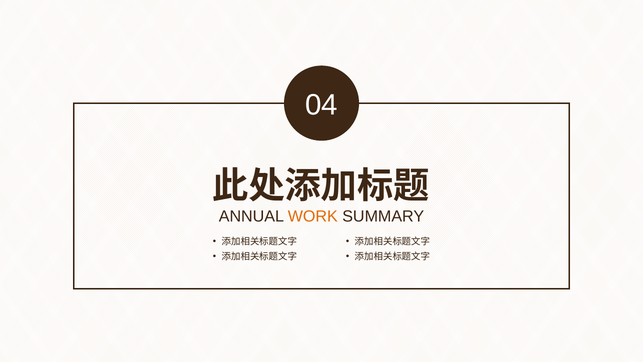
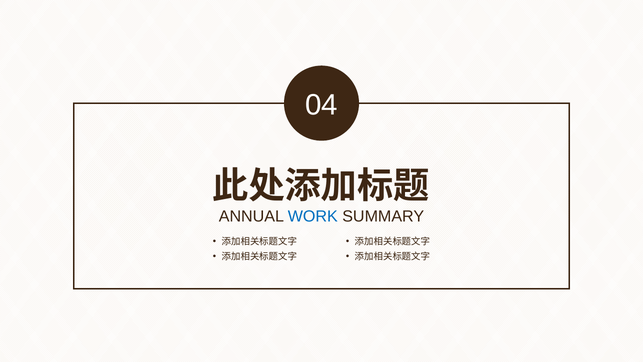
WORK colour: orange -> blue (313, 216)
